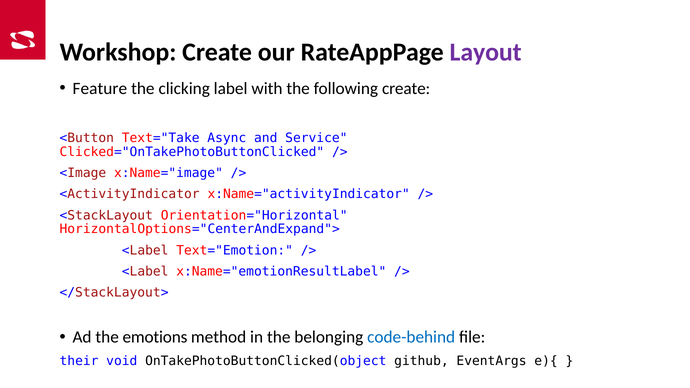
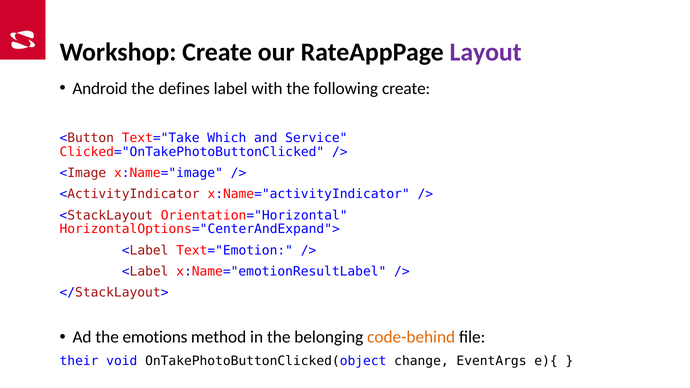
Feature: Feature -> Android (100, 88)
clicking: clicking -> defines (184, 88)
Async: Async -> Which (227, 138)
code-behind colour: blue -> orange (411, 337)
github: github -> change (421, 361)
